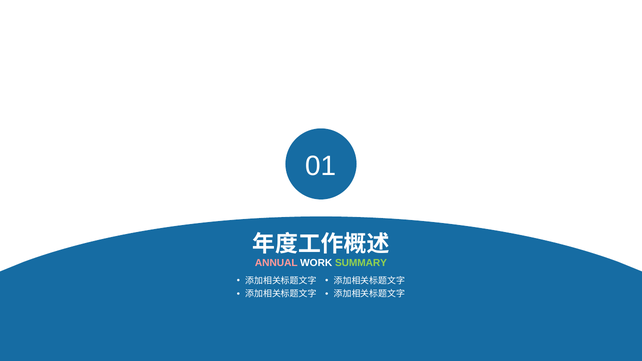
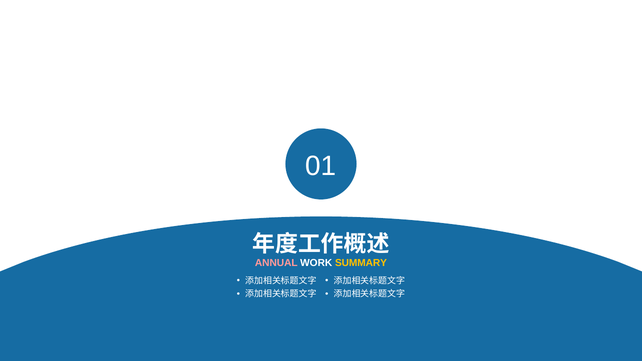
SUMMARY colour: light green -> yellow (361, 263)
